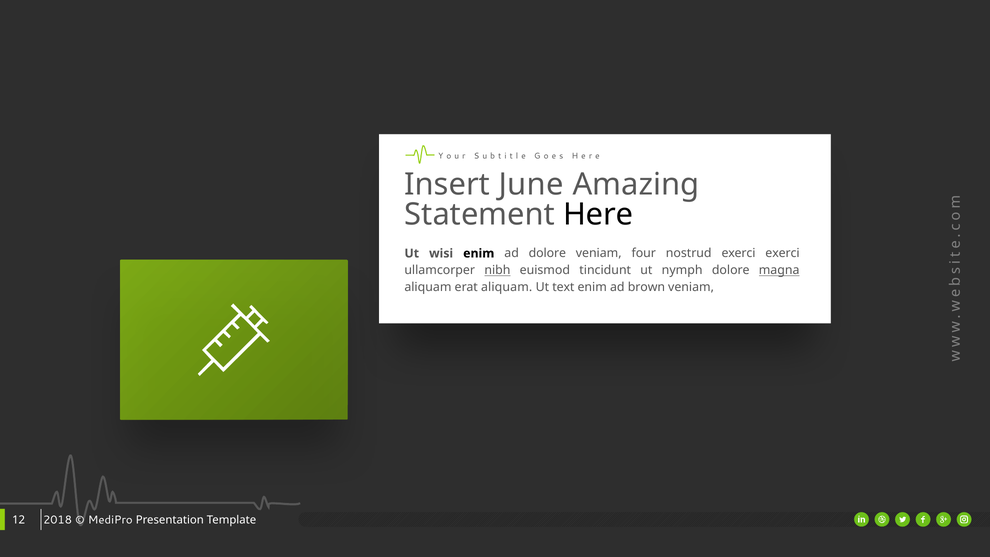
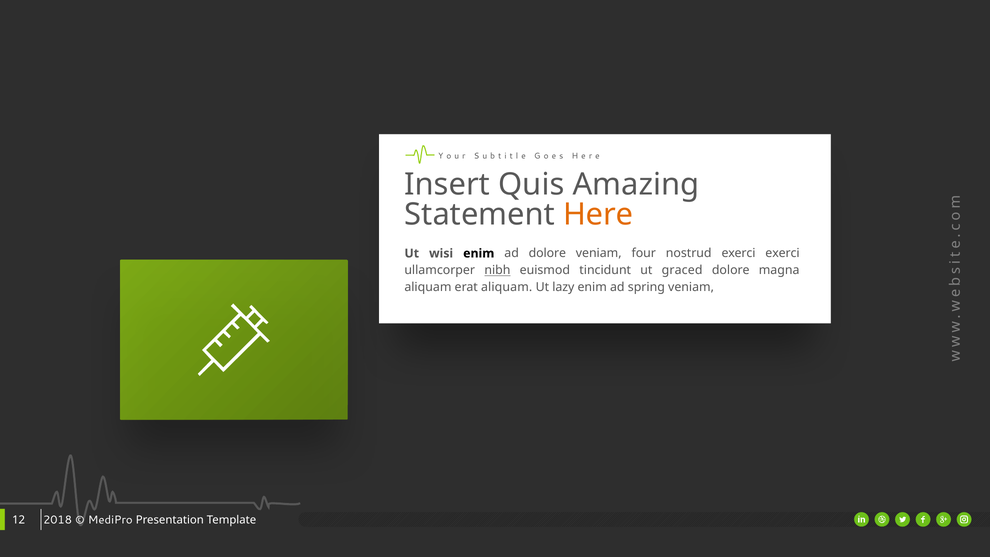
June: June -> Quis (531, 185)
Here colour: black -> orange (598, 214)
nymph: nymph -> graced (682, 270)
magna underline: present -> none (779, 270)
text: text -> lazy (563, 287)
brown: brown -> spring (646, 287)
